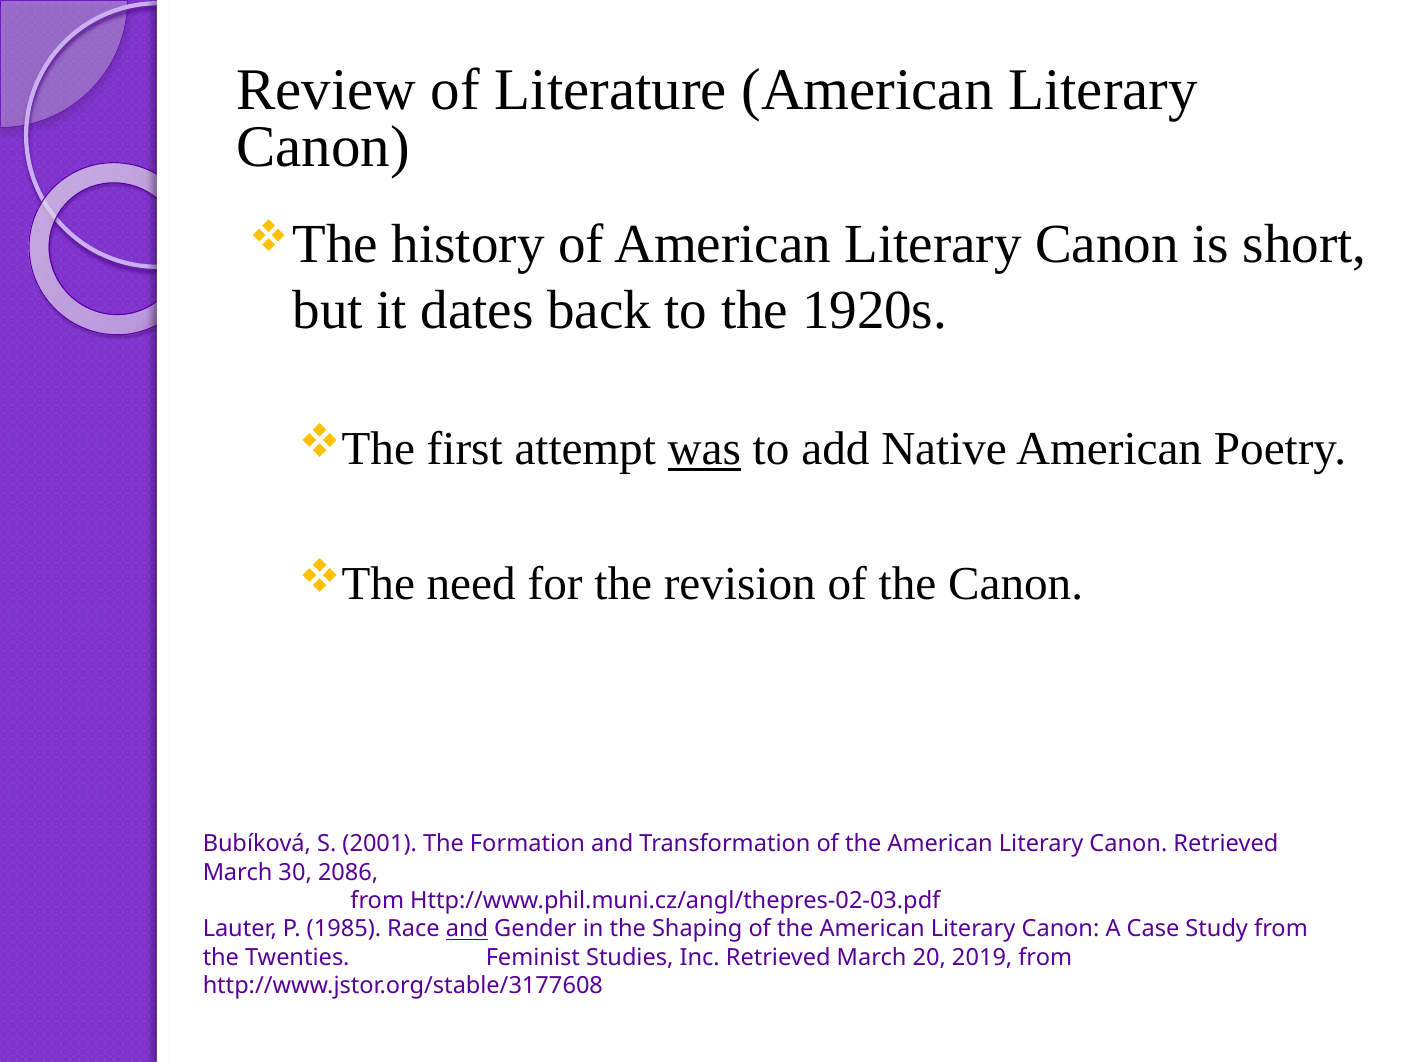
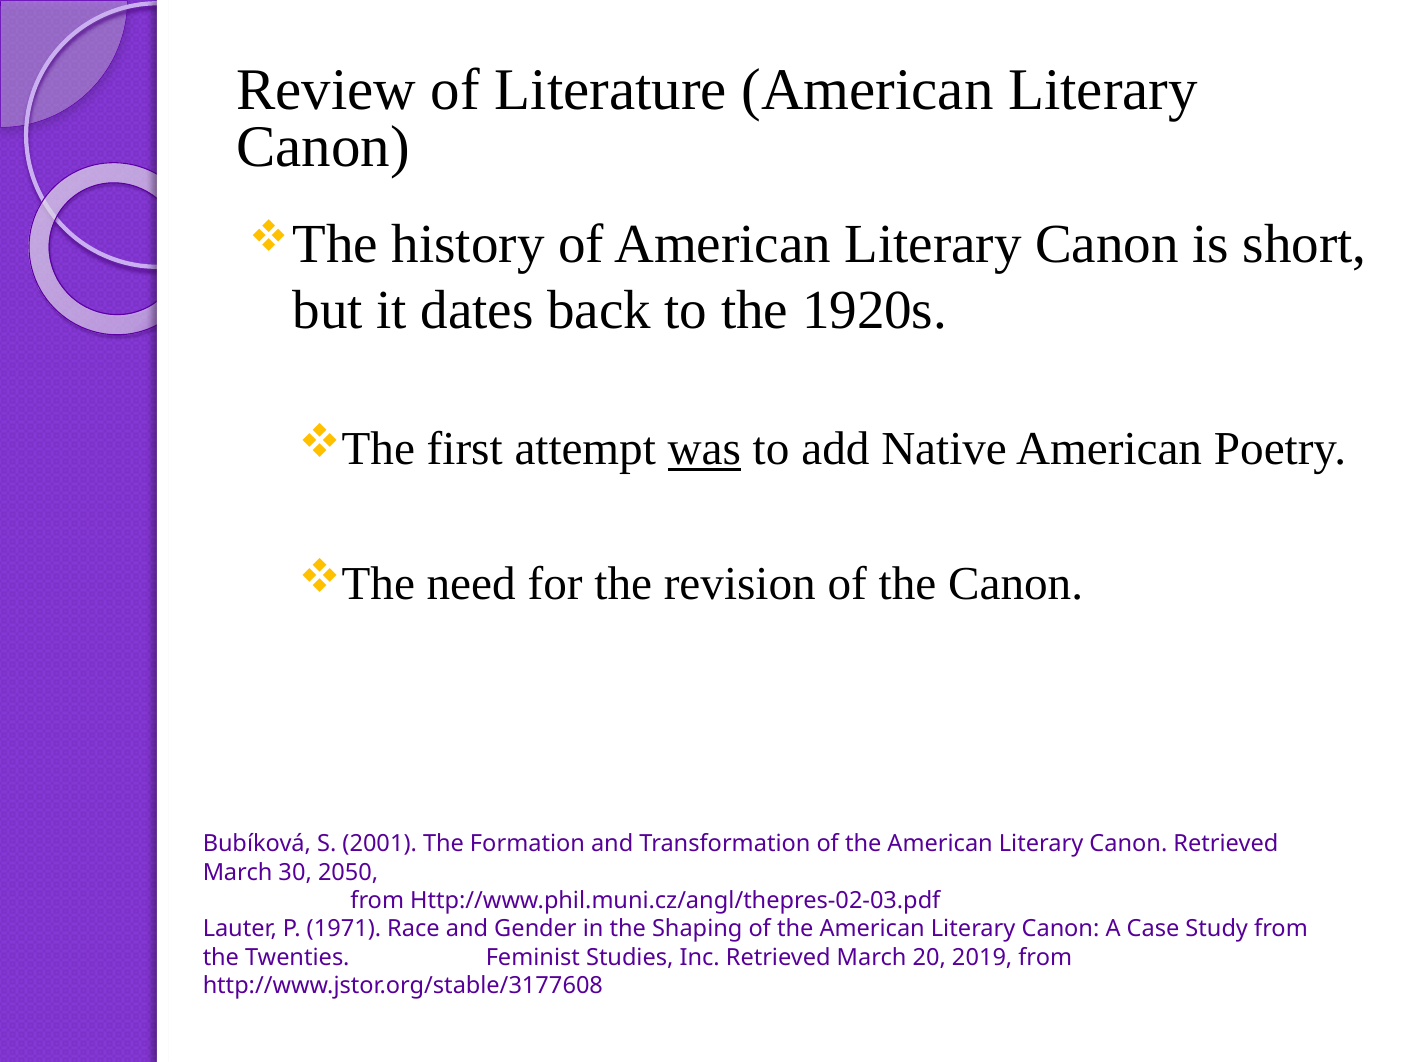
2086: 2086 -> 2050 (348, 873)
1985: 1985 -> 1971 (344, 929)
and underline: present -> none (467, 929)
